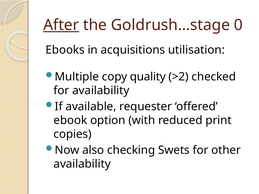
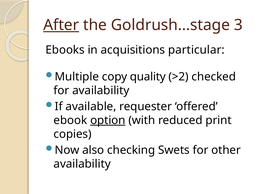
0: 0 -> 3 (238, 25)
utilisation: utilisation -> particular (196, 50)
option underline: none -> present (108, 120)
